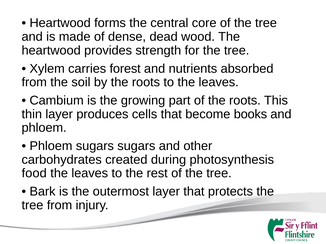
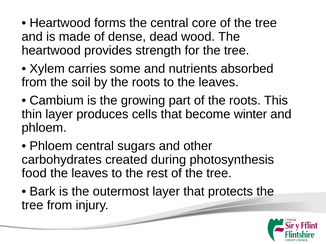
forest: forest -> some (125, 69)
books: books -> winter (250, 114)
Phloem sugars: sugars -> central (95, 146)
